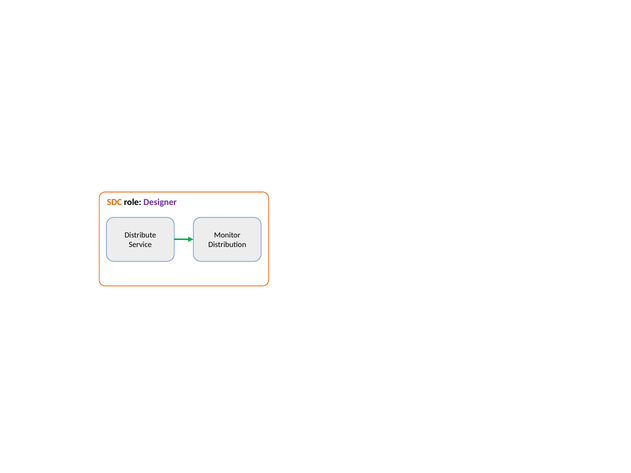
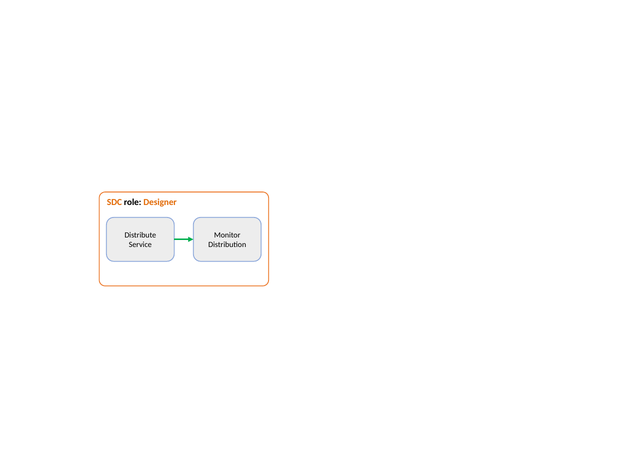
Designer colour: purple -> orange (160, 202)
